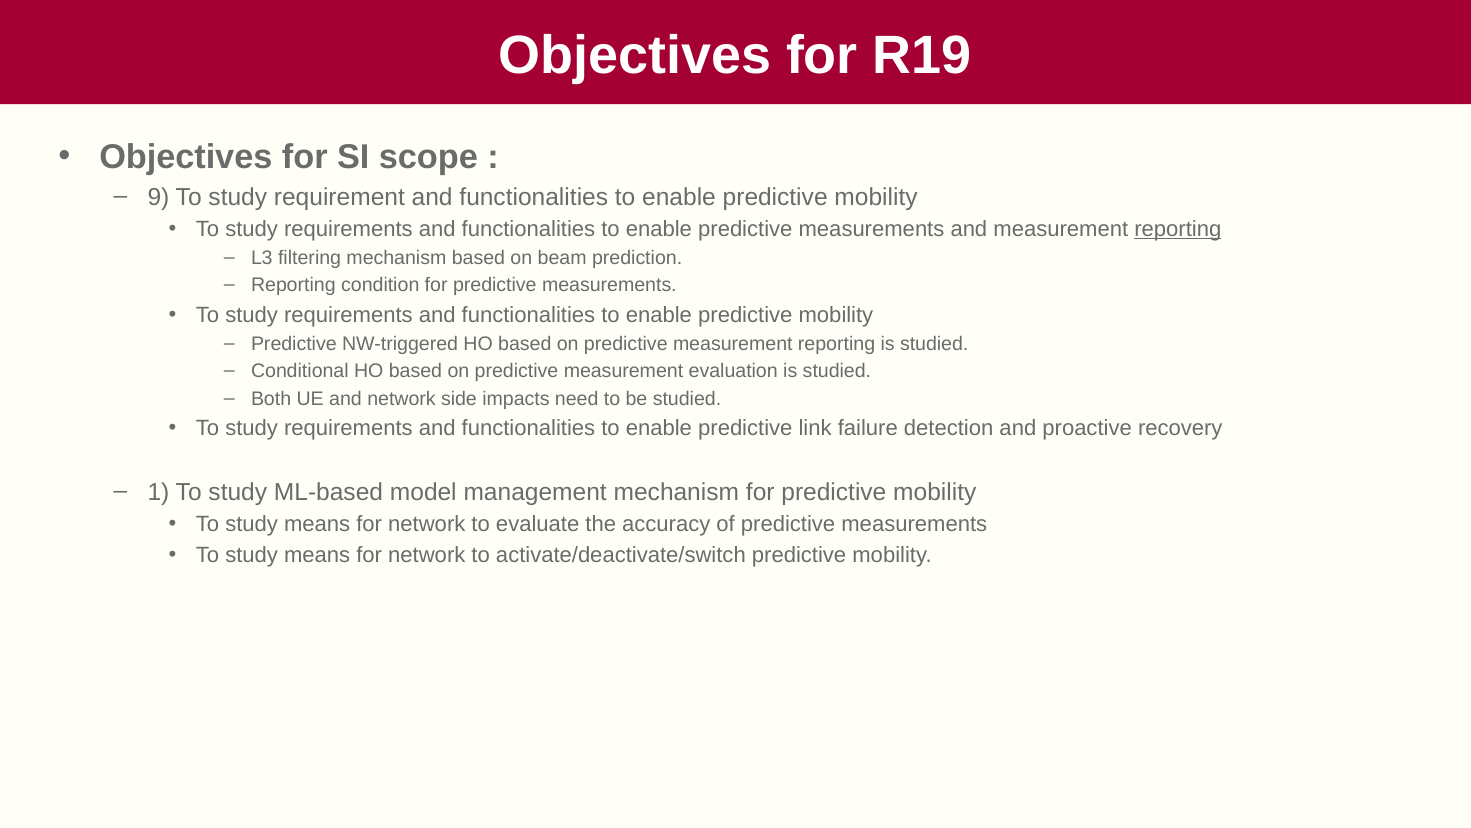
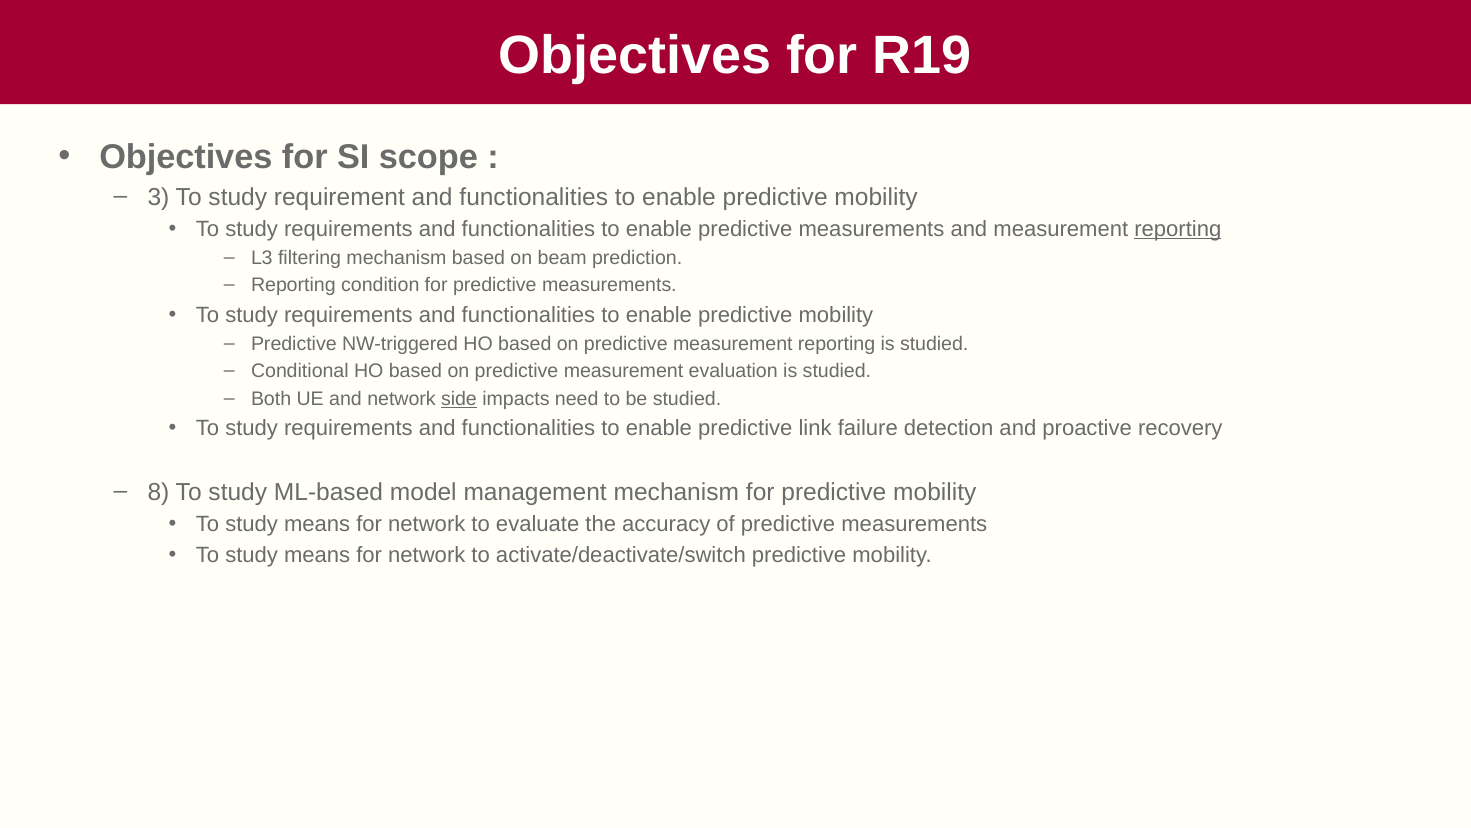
9: 9 -> 3 (158, 197)
side underline: none -> present (459, 398)
1: 1 -> 8 (158, 492)
